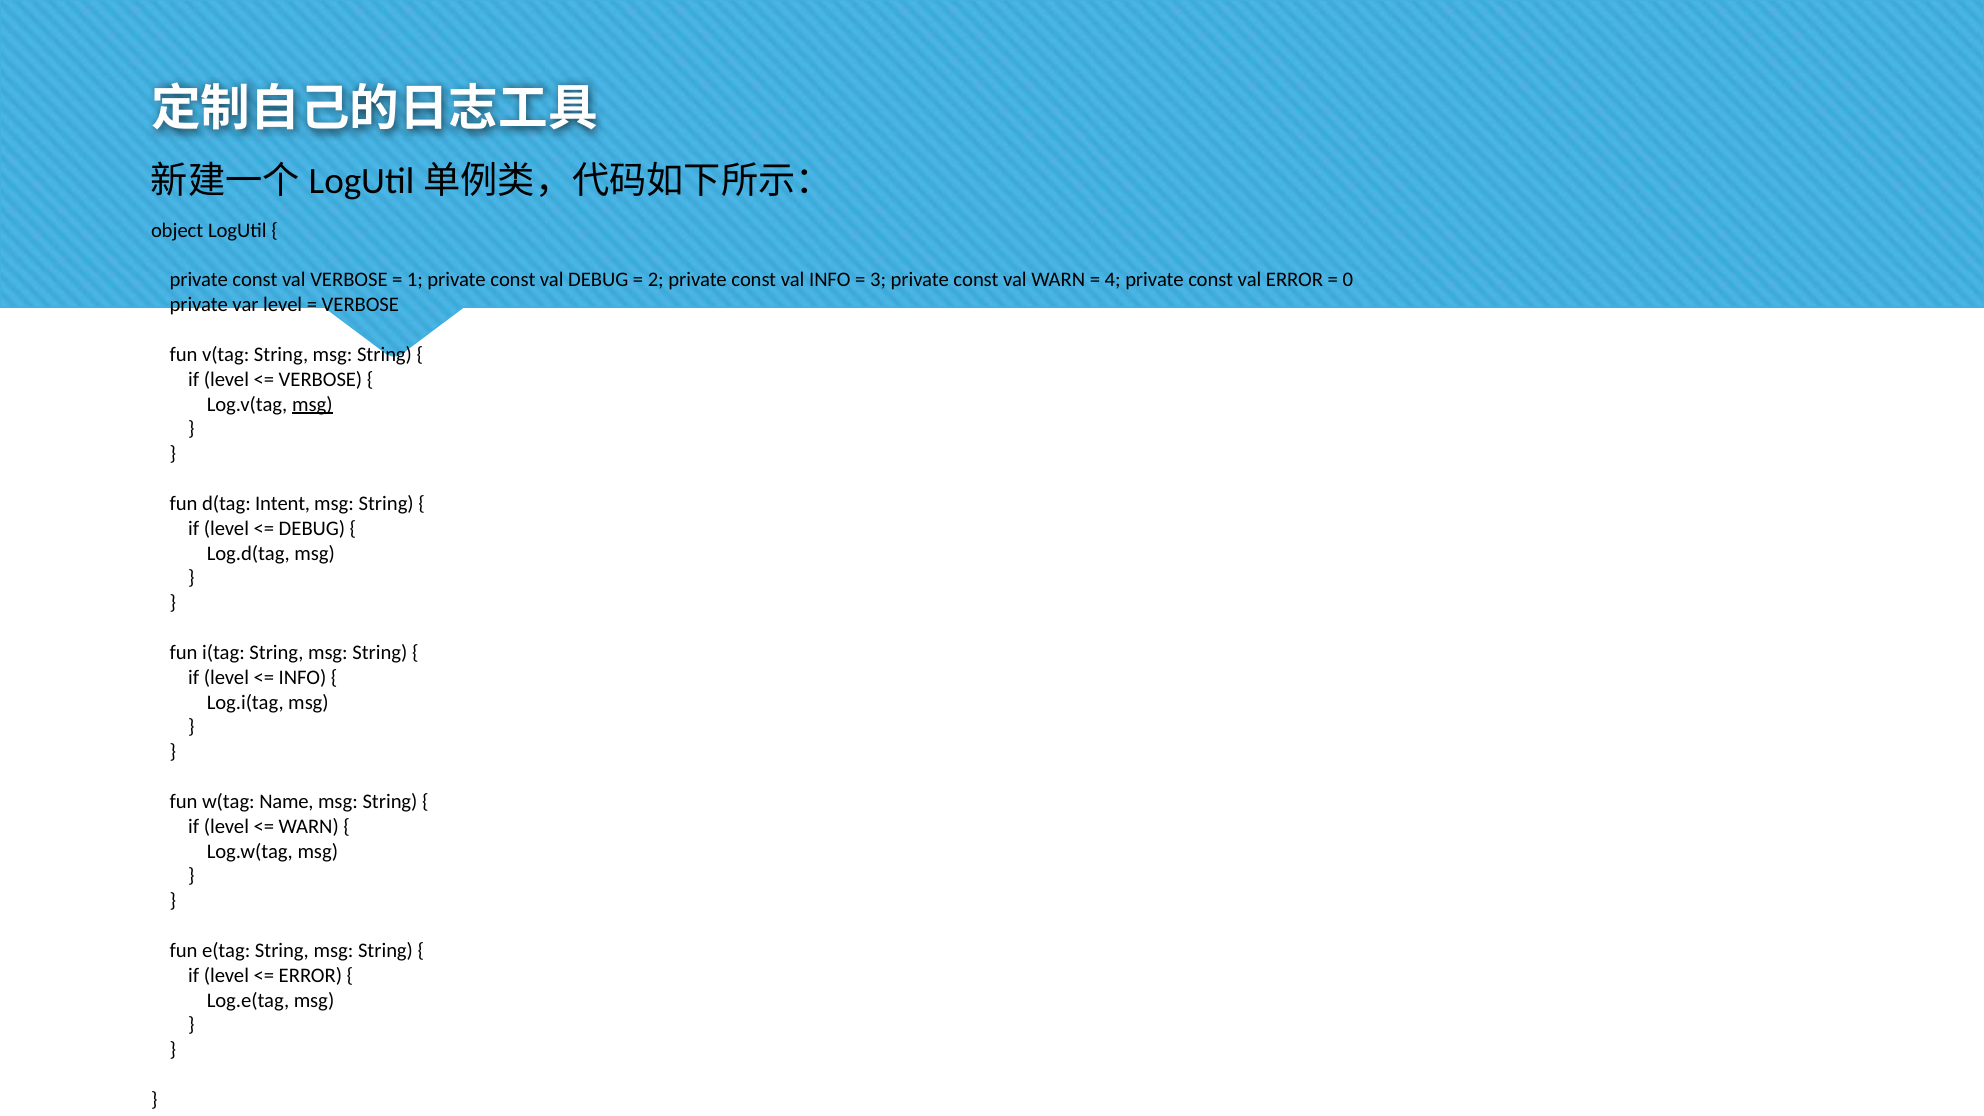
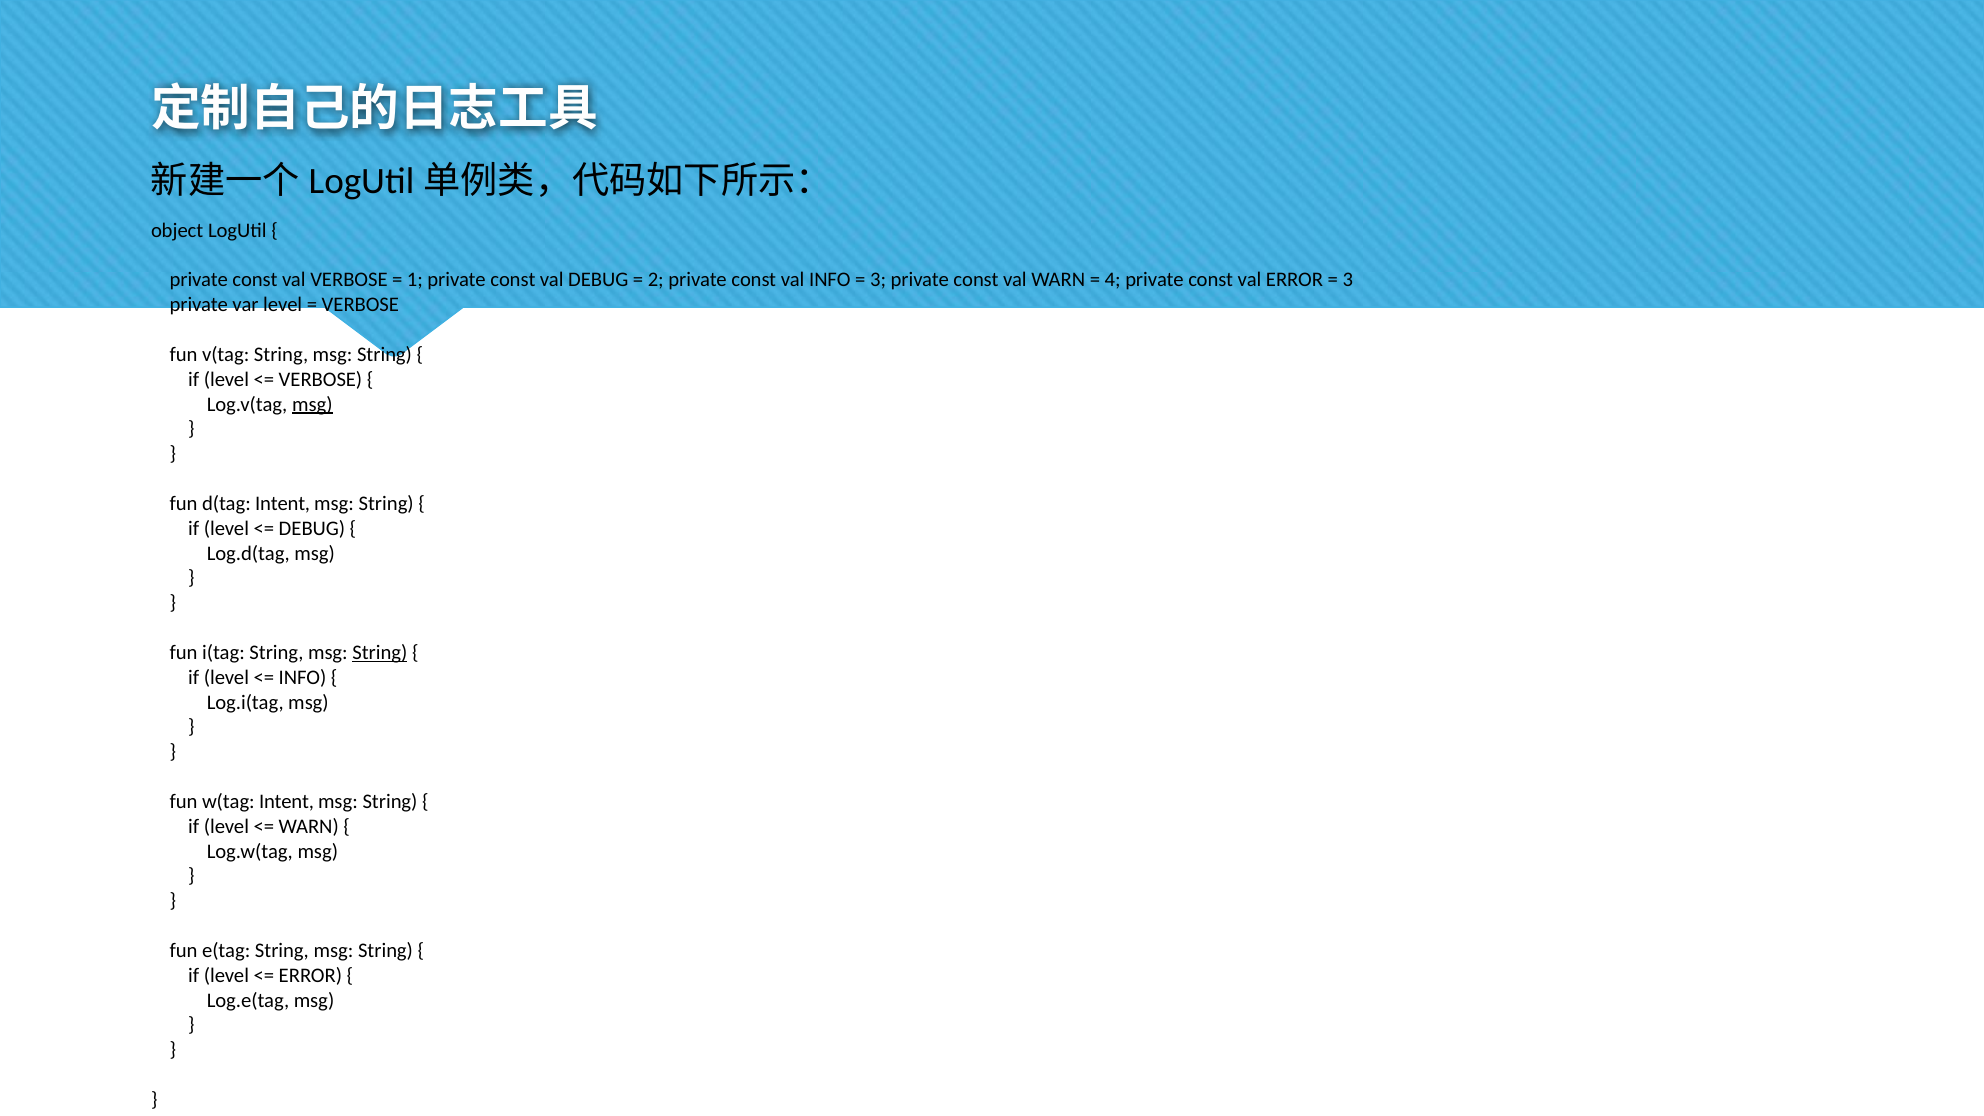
0: 0 -> 3 (1348, 280)
String underline: none -> present (380, 653)
w(tag Name: Name -> Intent (286, 802)
